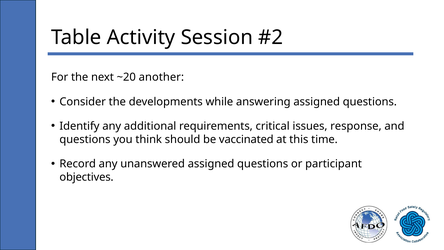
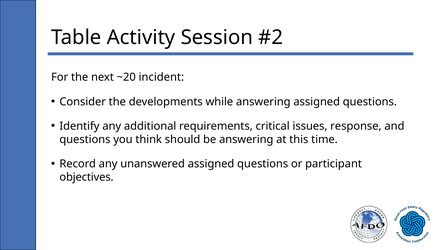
another: another -> incident (161, 77)
be vaccinated: vaccinated -> answering (246, 139)
